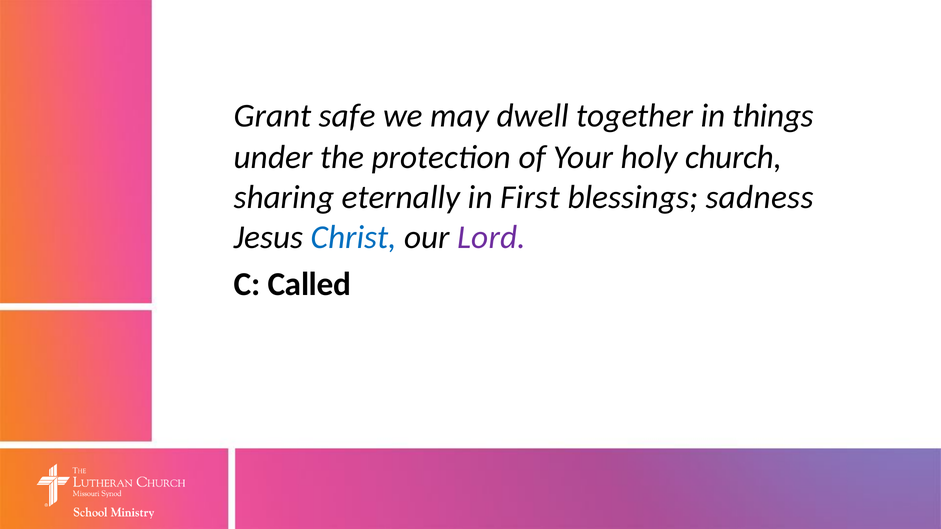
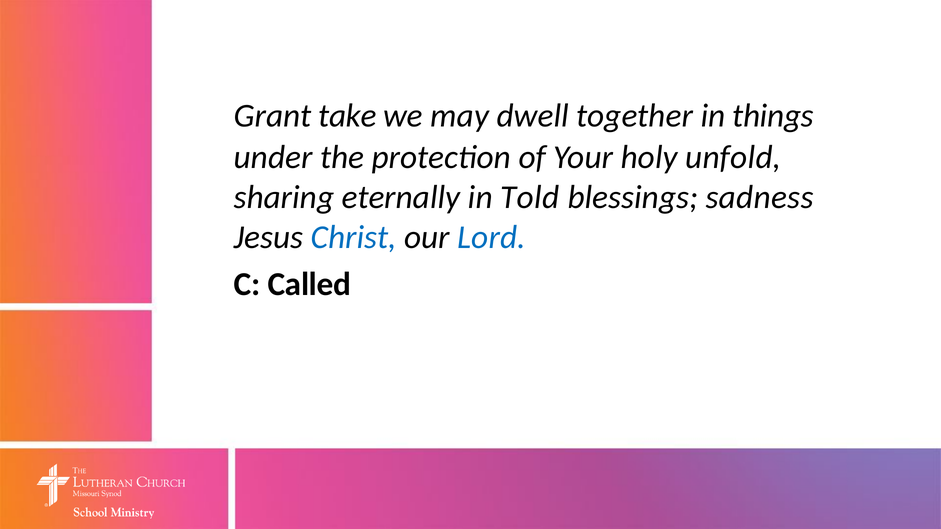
safe: safe -> take (347, 116)
church: church -> unfold (733, 157)
First: First -> Told (530, 197)
Lord colour: purple -> blue (491, 237)
